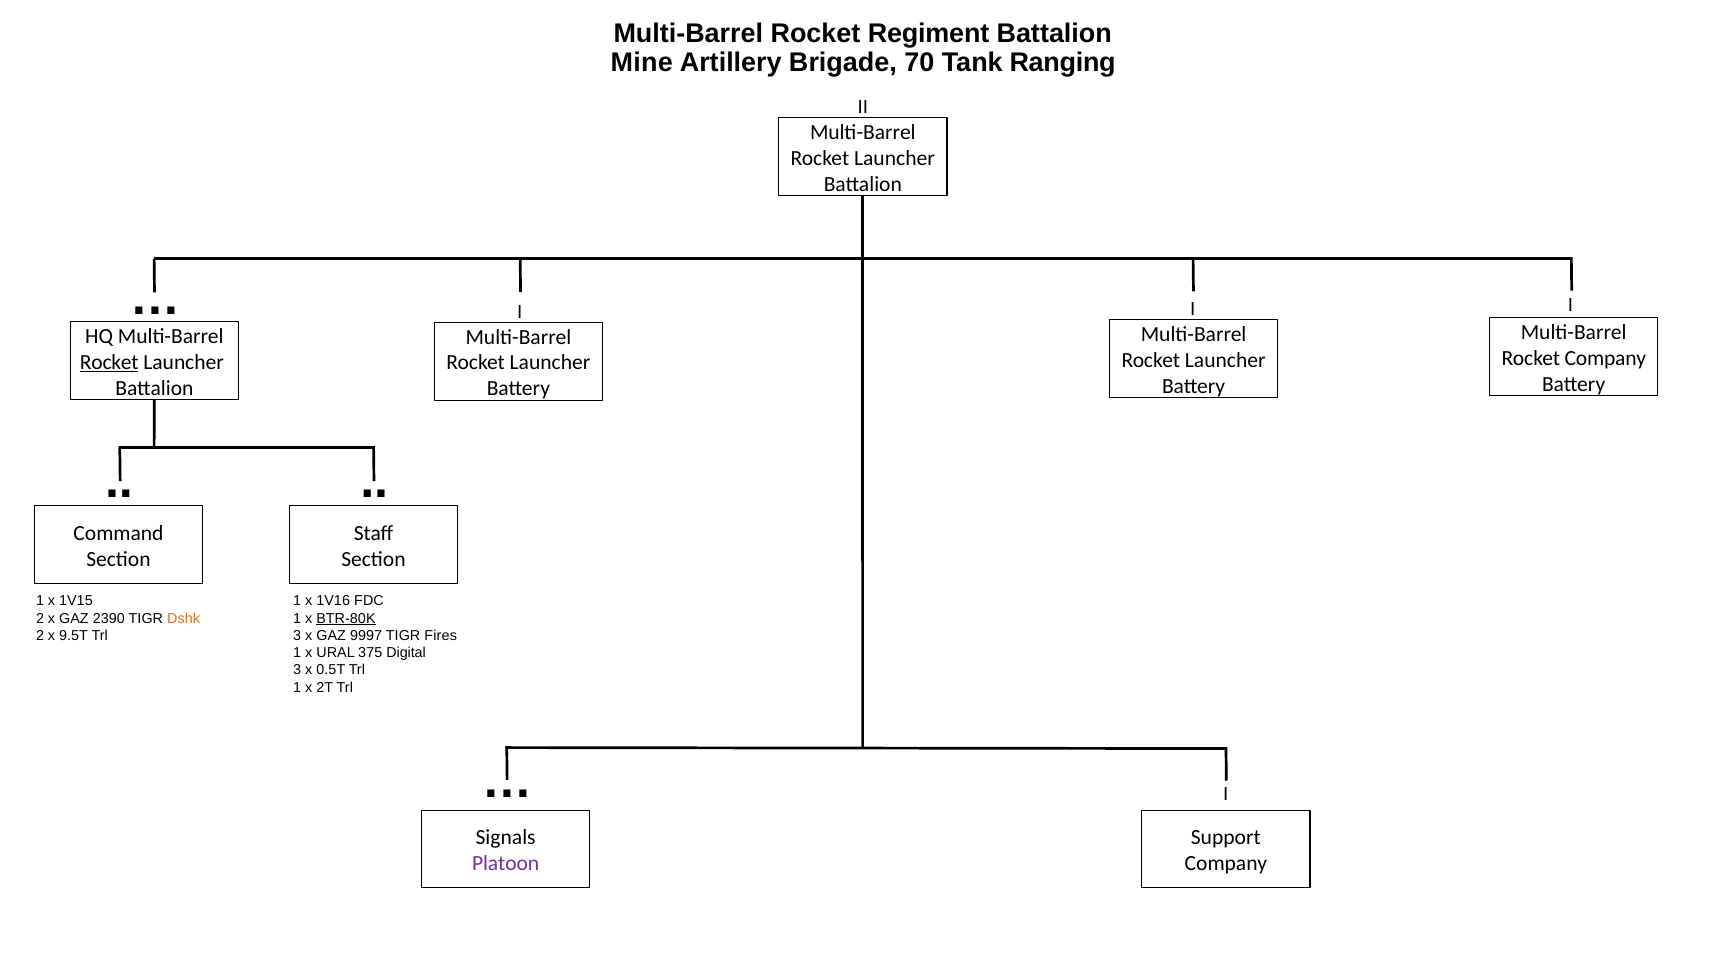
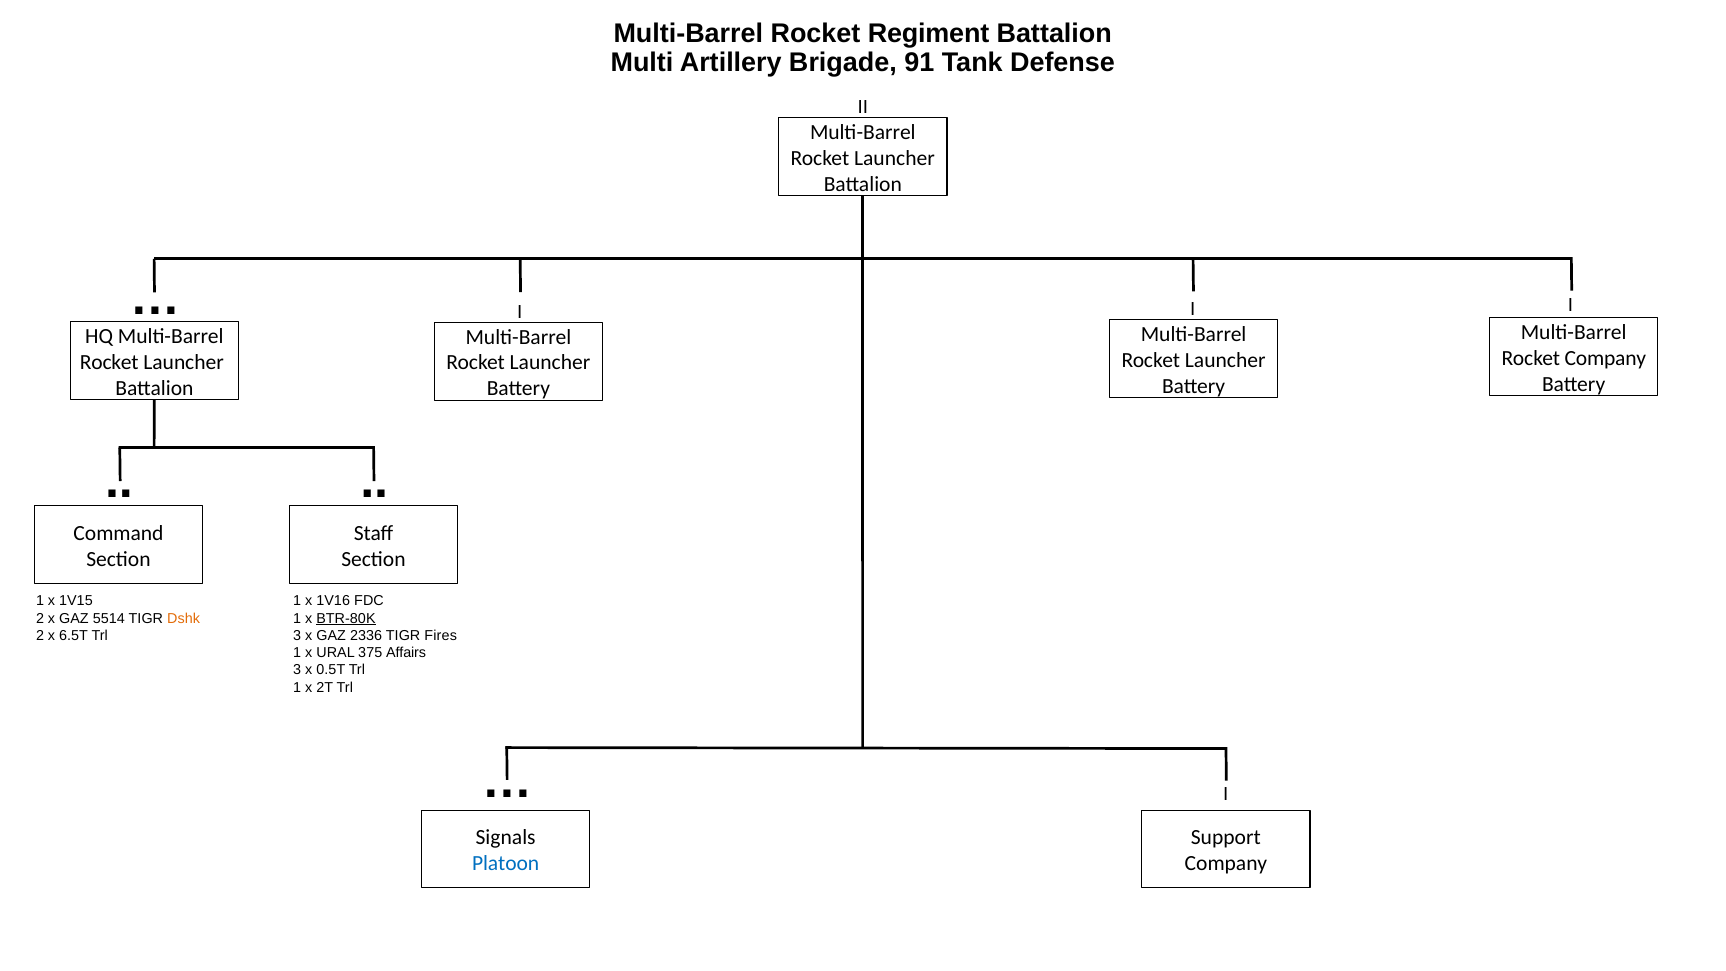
Mine: Mine -> Multi (642, 63)
70: 70 -> 91 (919, 63)
Ranging: Ranging -> Defense (1062, 63)
Rocket underline: present -> none (109, 362)
2390: 2390 -> 5514 (109, 618)
9.5T: 9.5T -> 6.5T (74, 636)
9997: 9997 -> 2336 (366, 636)
Digital: Digital -> Affairs (406, 653)
Platoon colour: purple -> blue (506, 863)
